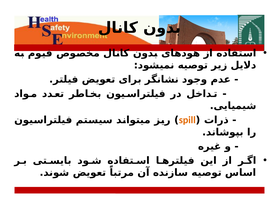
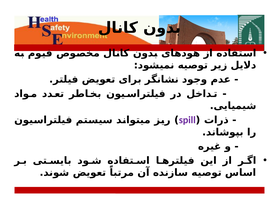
spill colour: orange -> purple (187, 120)
